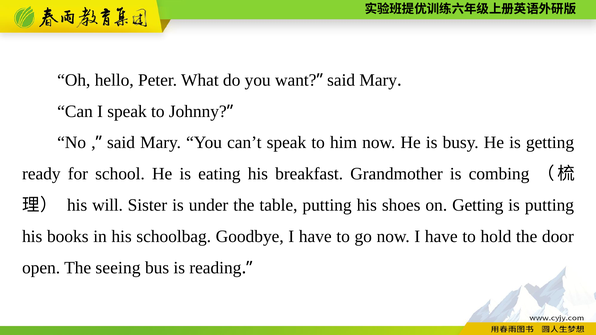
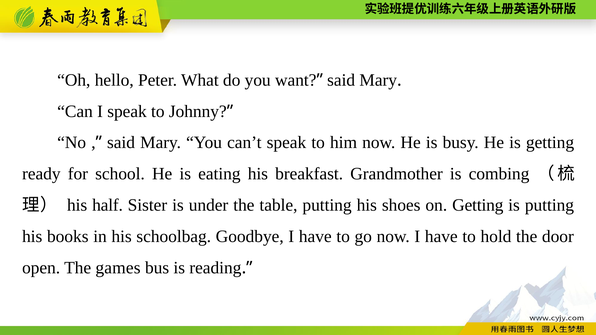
will: will -> half (108, 205)
seeing: seeing -> games (118, 268)
